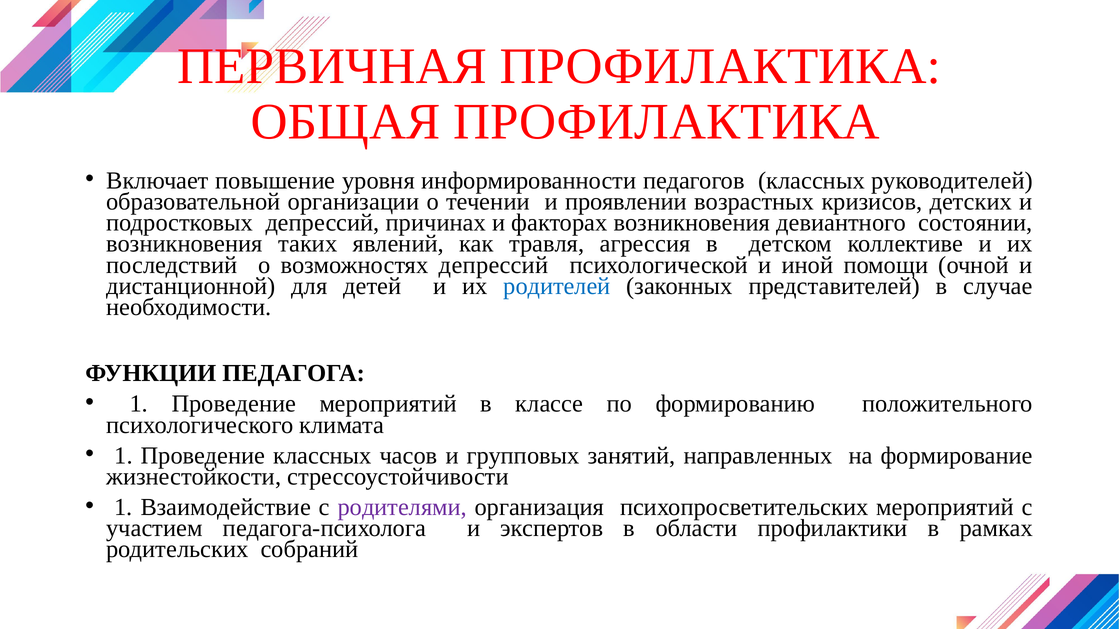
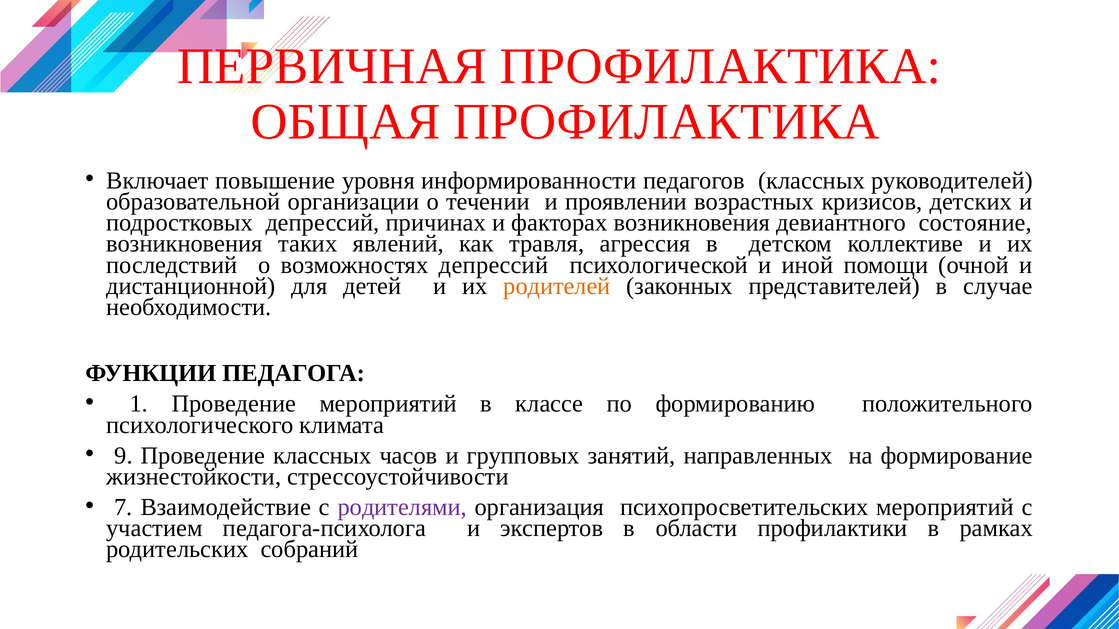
состоянии: состоянии -> состояние (975, 223)
родителей colour: blue -> orange (557, 286)
1: 1 -> 9 (123, 456)
1: 1 -> 7 (123, 507)
